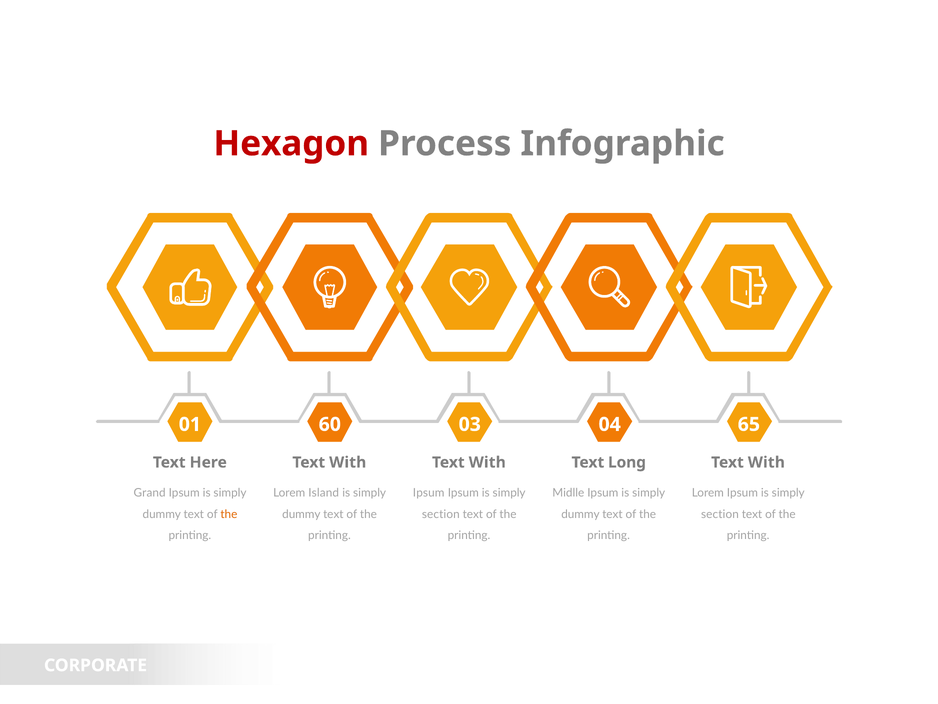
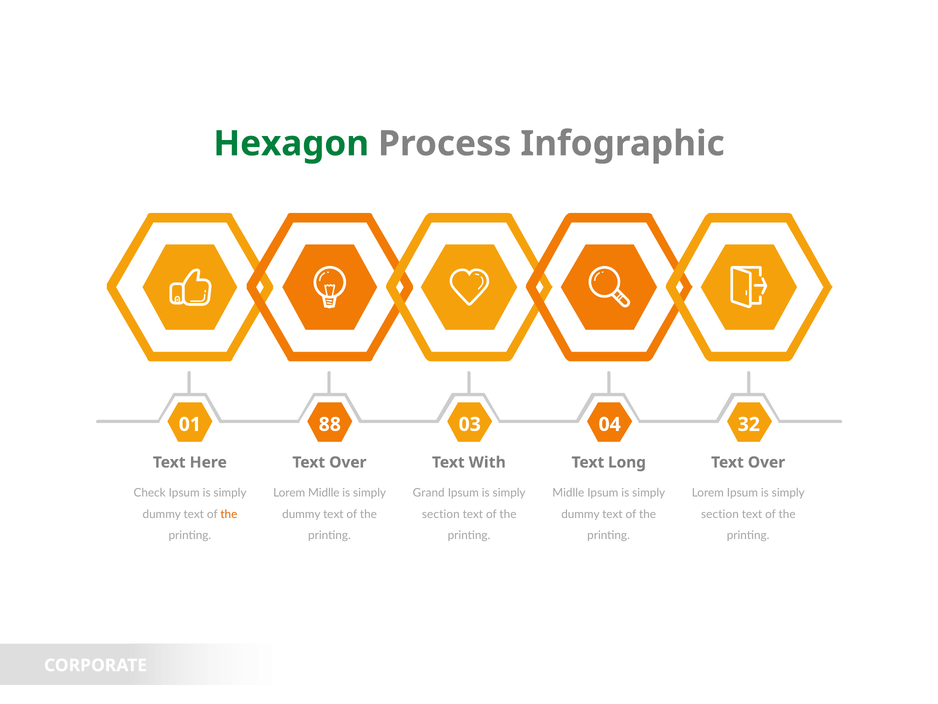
Hexagon colour: red -> green (291, 144)
60: 60 -> 88 (330, 424)
65: 65 -> 32 (749, 424)
With: With -> Over (348, 462)
With: With -> Over (766, 462)
Grand: Grand -> Check (150, 493)
Lorem Island: Island -> Midlle (324, 493)
Ipsum: Ipsum -> Grand (429, 493)
